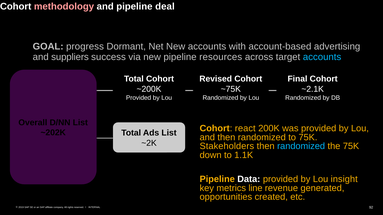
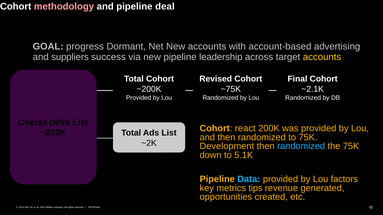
resources: resources -> leadership (221, 57)
accounts colour: light blue -> yellow (322, 57)
Stakeholders: Stakeholders -> Development (227, 146)
1.1K: 1.1K -> 5.1K (244, 155)
Data colour: white -> light blue (249, 180)
insight: insight -> factors (344, 180)
line: line -> tips (255, 188)
